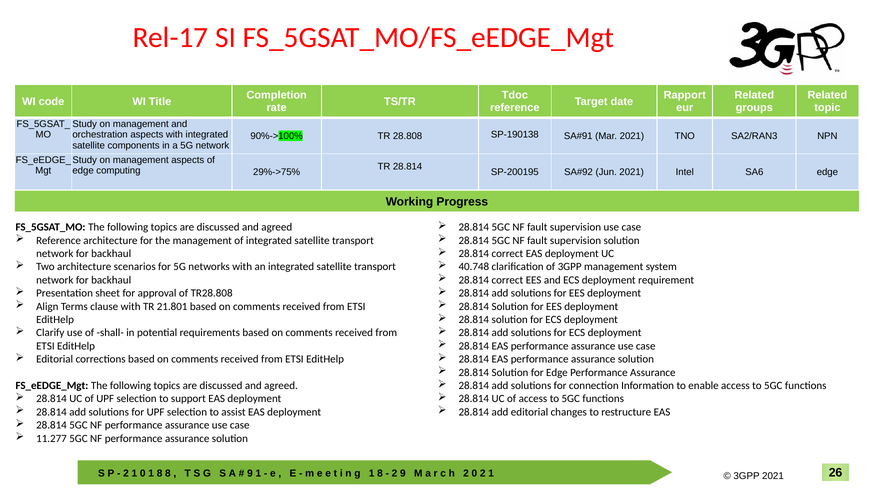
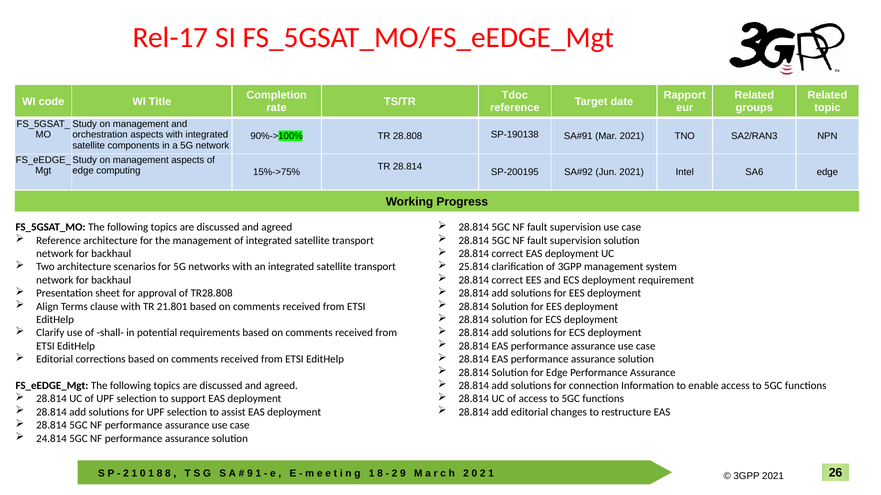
29%->75%: 29%->75% -> 15%->75% (277, 172)
40.748: 40.748 -> 25.814 (474, 267)
11.277: 11.277 -> 24.814 (51, 439)
